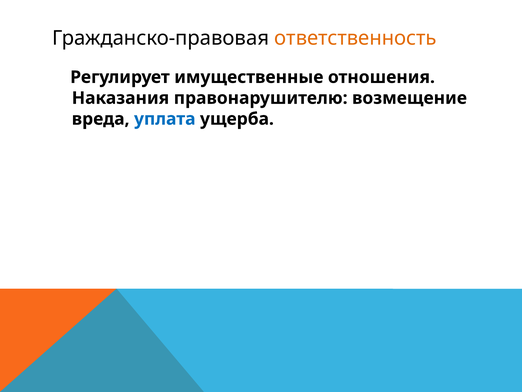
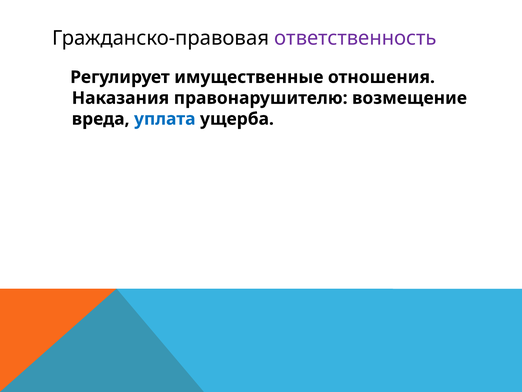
ответственность colour: orange -> purple (355, 38)
